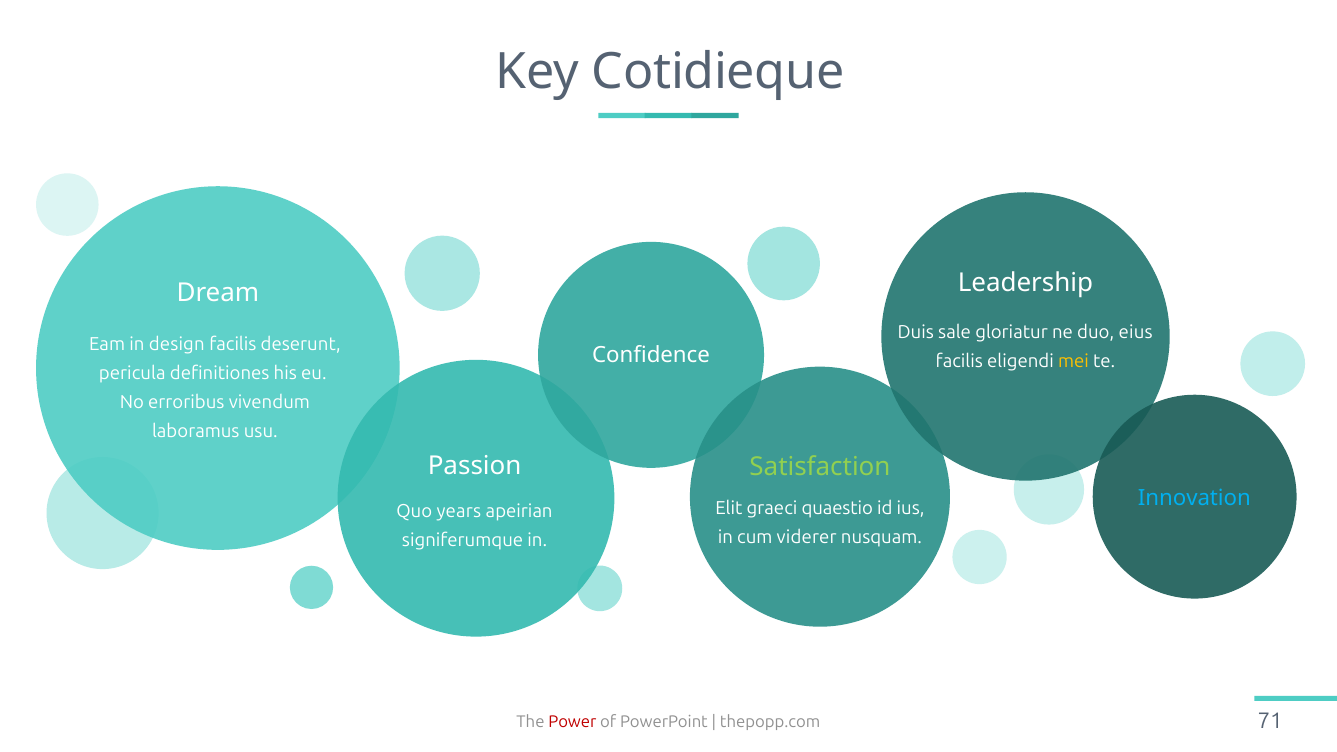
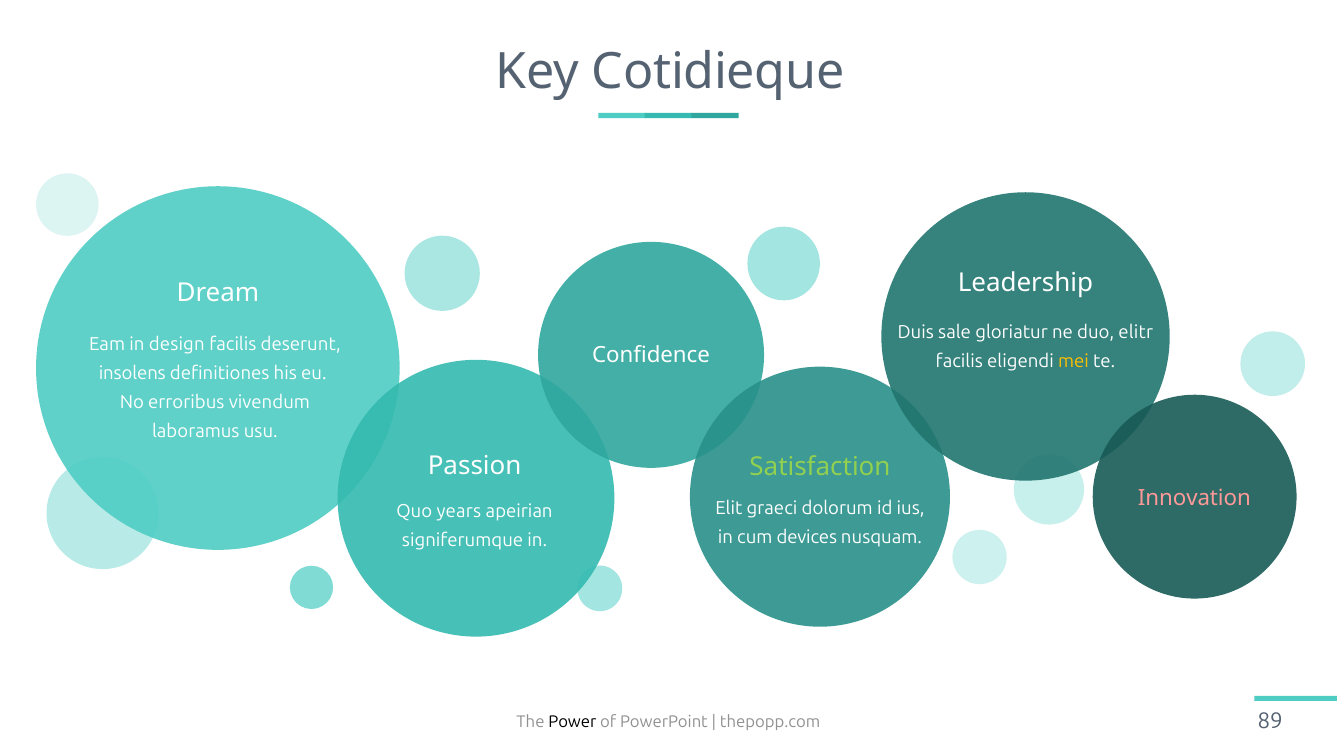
eius: eius -> elitr (1136, 332)
pericula: pericula -> insolens (132, 373)
Innovation colour: light blue -> pink (1194, 498)
quaestio: quaestio -> dolorum (837, 509)
viderer: viderer -> devices (807, 538)
Power colour: red -> black (572, 722)
71: 71 -> 89 (1270, 721)
